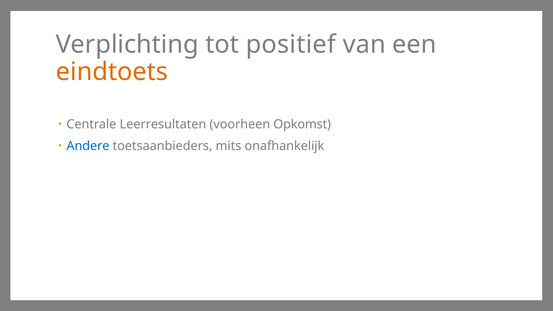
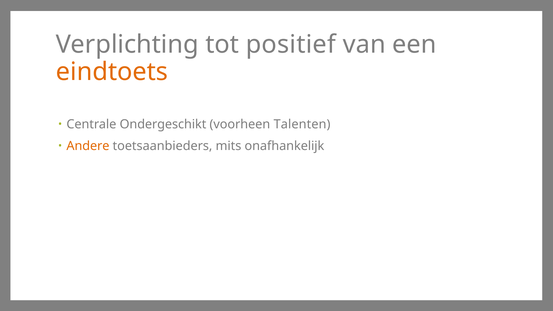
Leerresultaten: Leerresultaten -> Ondergeschikt (163, 124)
Opkomst: Opkomst -> Talenten (302, 124)
Andere colour: blue -> orange (88, 146)
